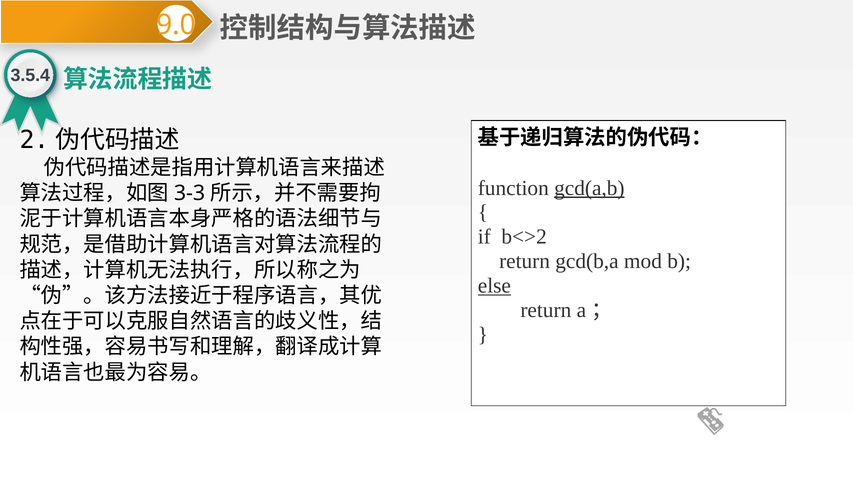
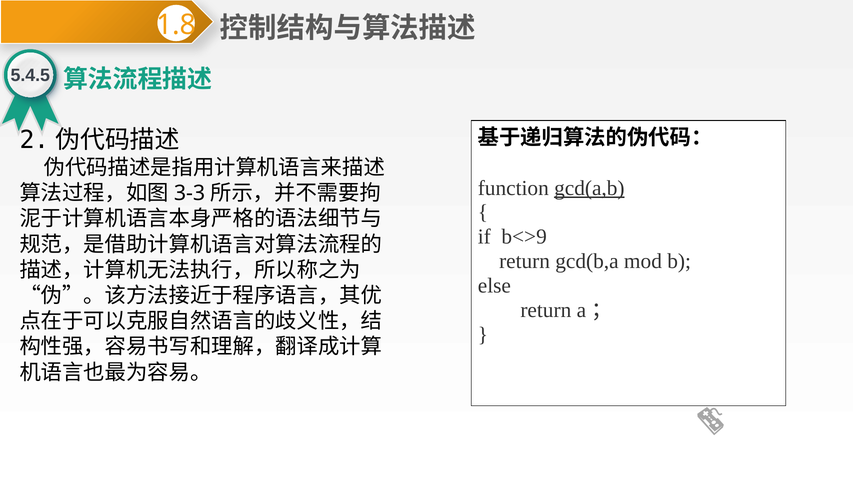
9.0: 9.0 -> 1.8 (176, 25)
3.5.4: 3.5.4 -> 5.4.5 (30, 75)
b<>2: b<>2 -> b<>9 (524, 237)
else underline: present -> none (494, 286)
